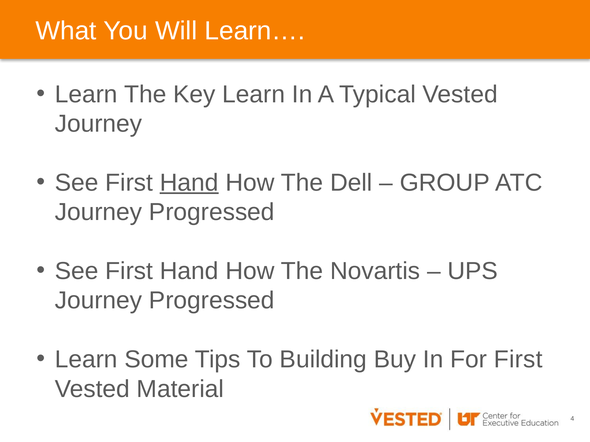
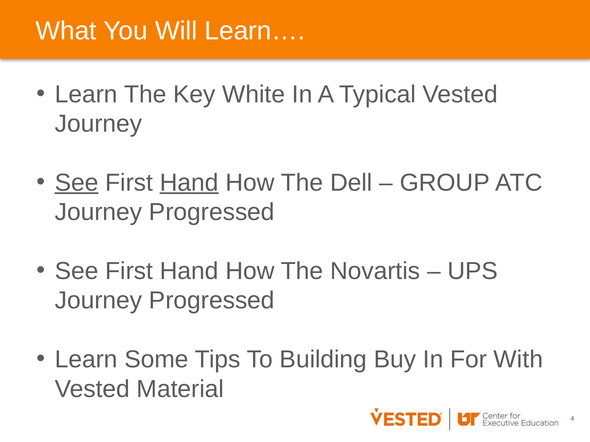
Key Learn: Learn -> White (254, 94)
See underline: none -> present (77, 183)
For First: First -> With (518, 360)
